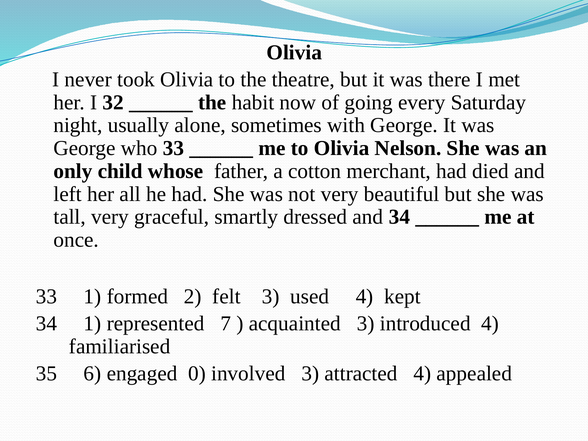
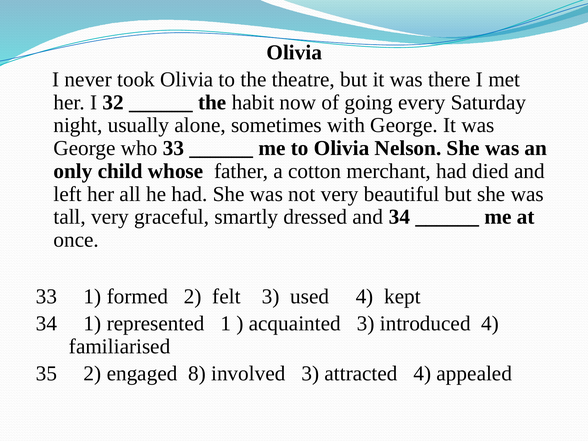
represented 7: 7 -> 1 (226, 324)
35 6: 6 -> 2 (92, 373)
0: 0 -> 8 (197, 373)
